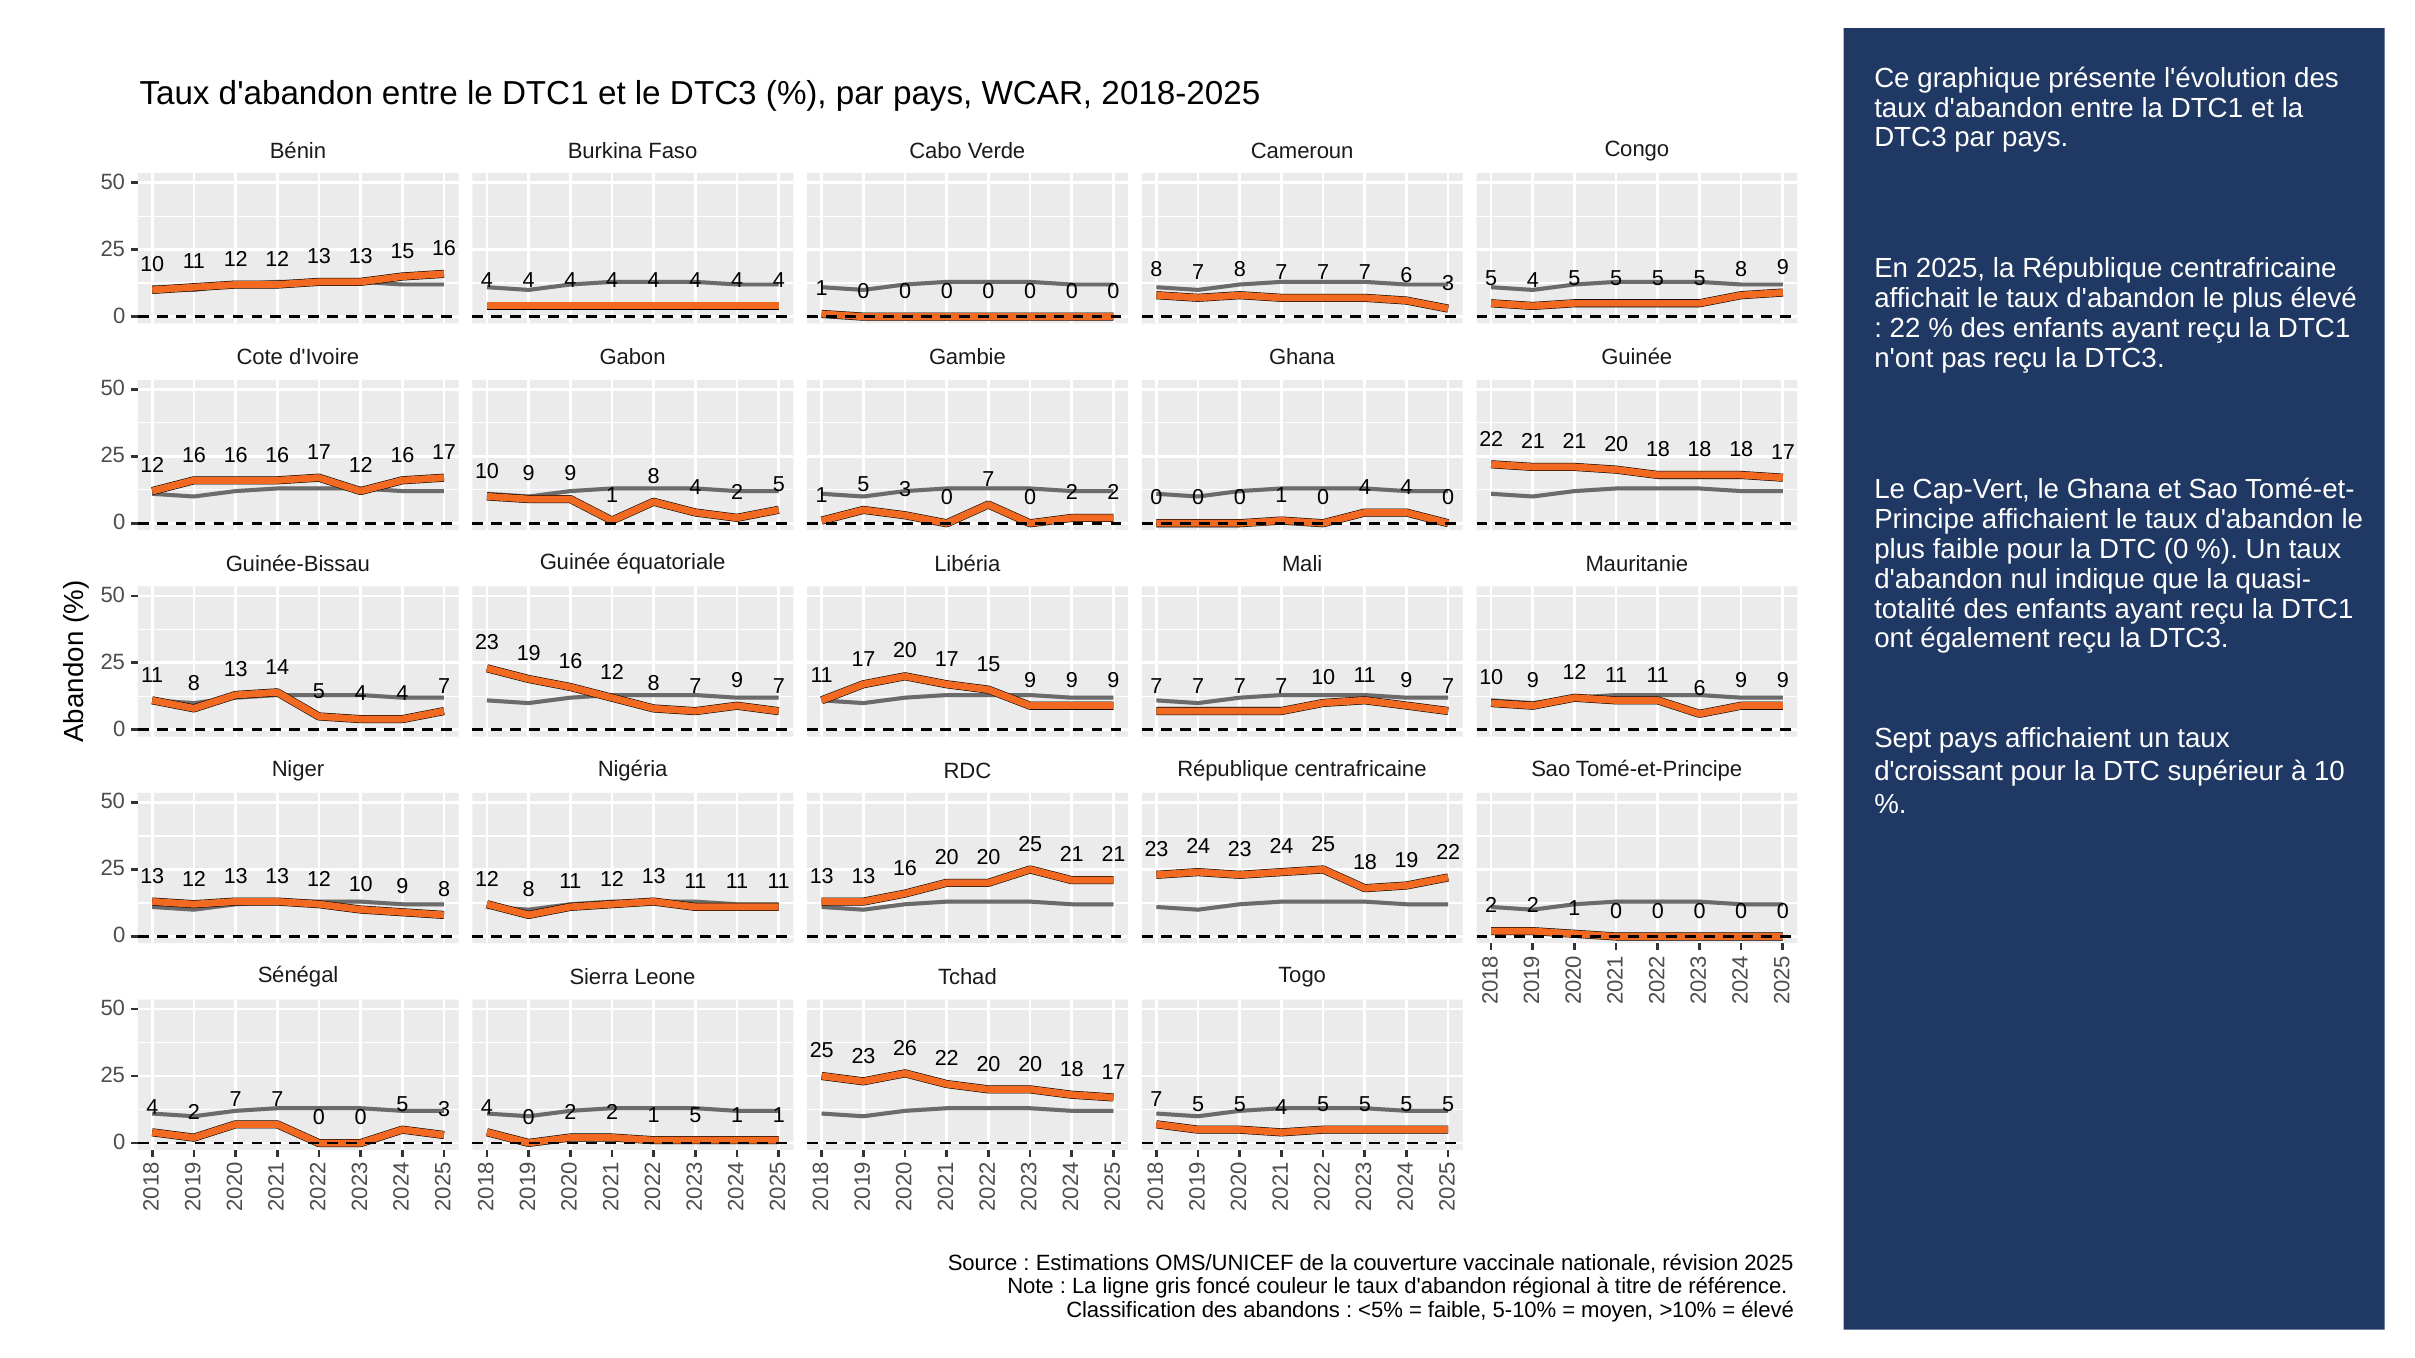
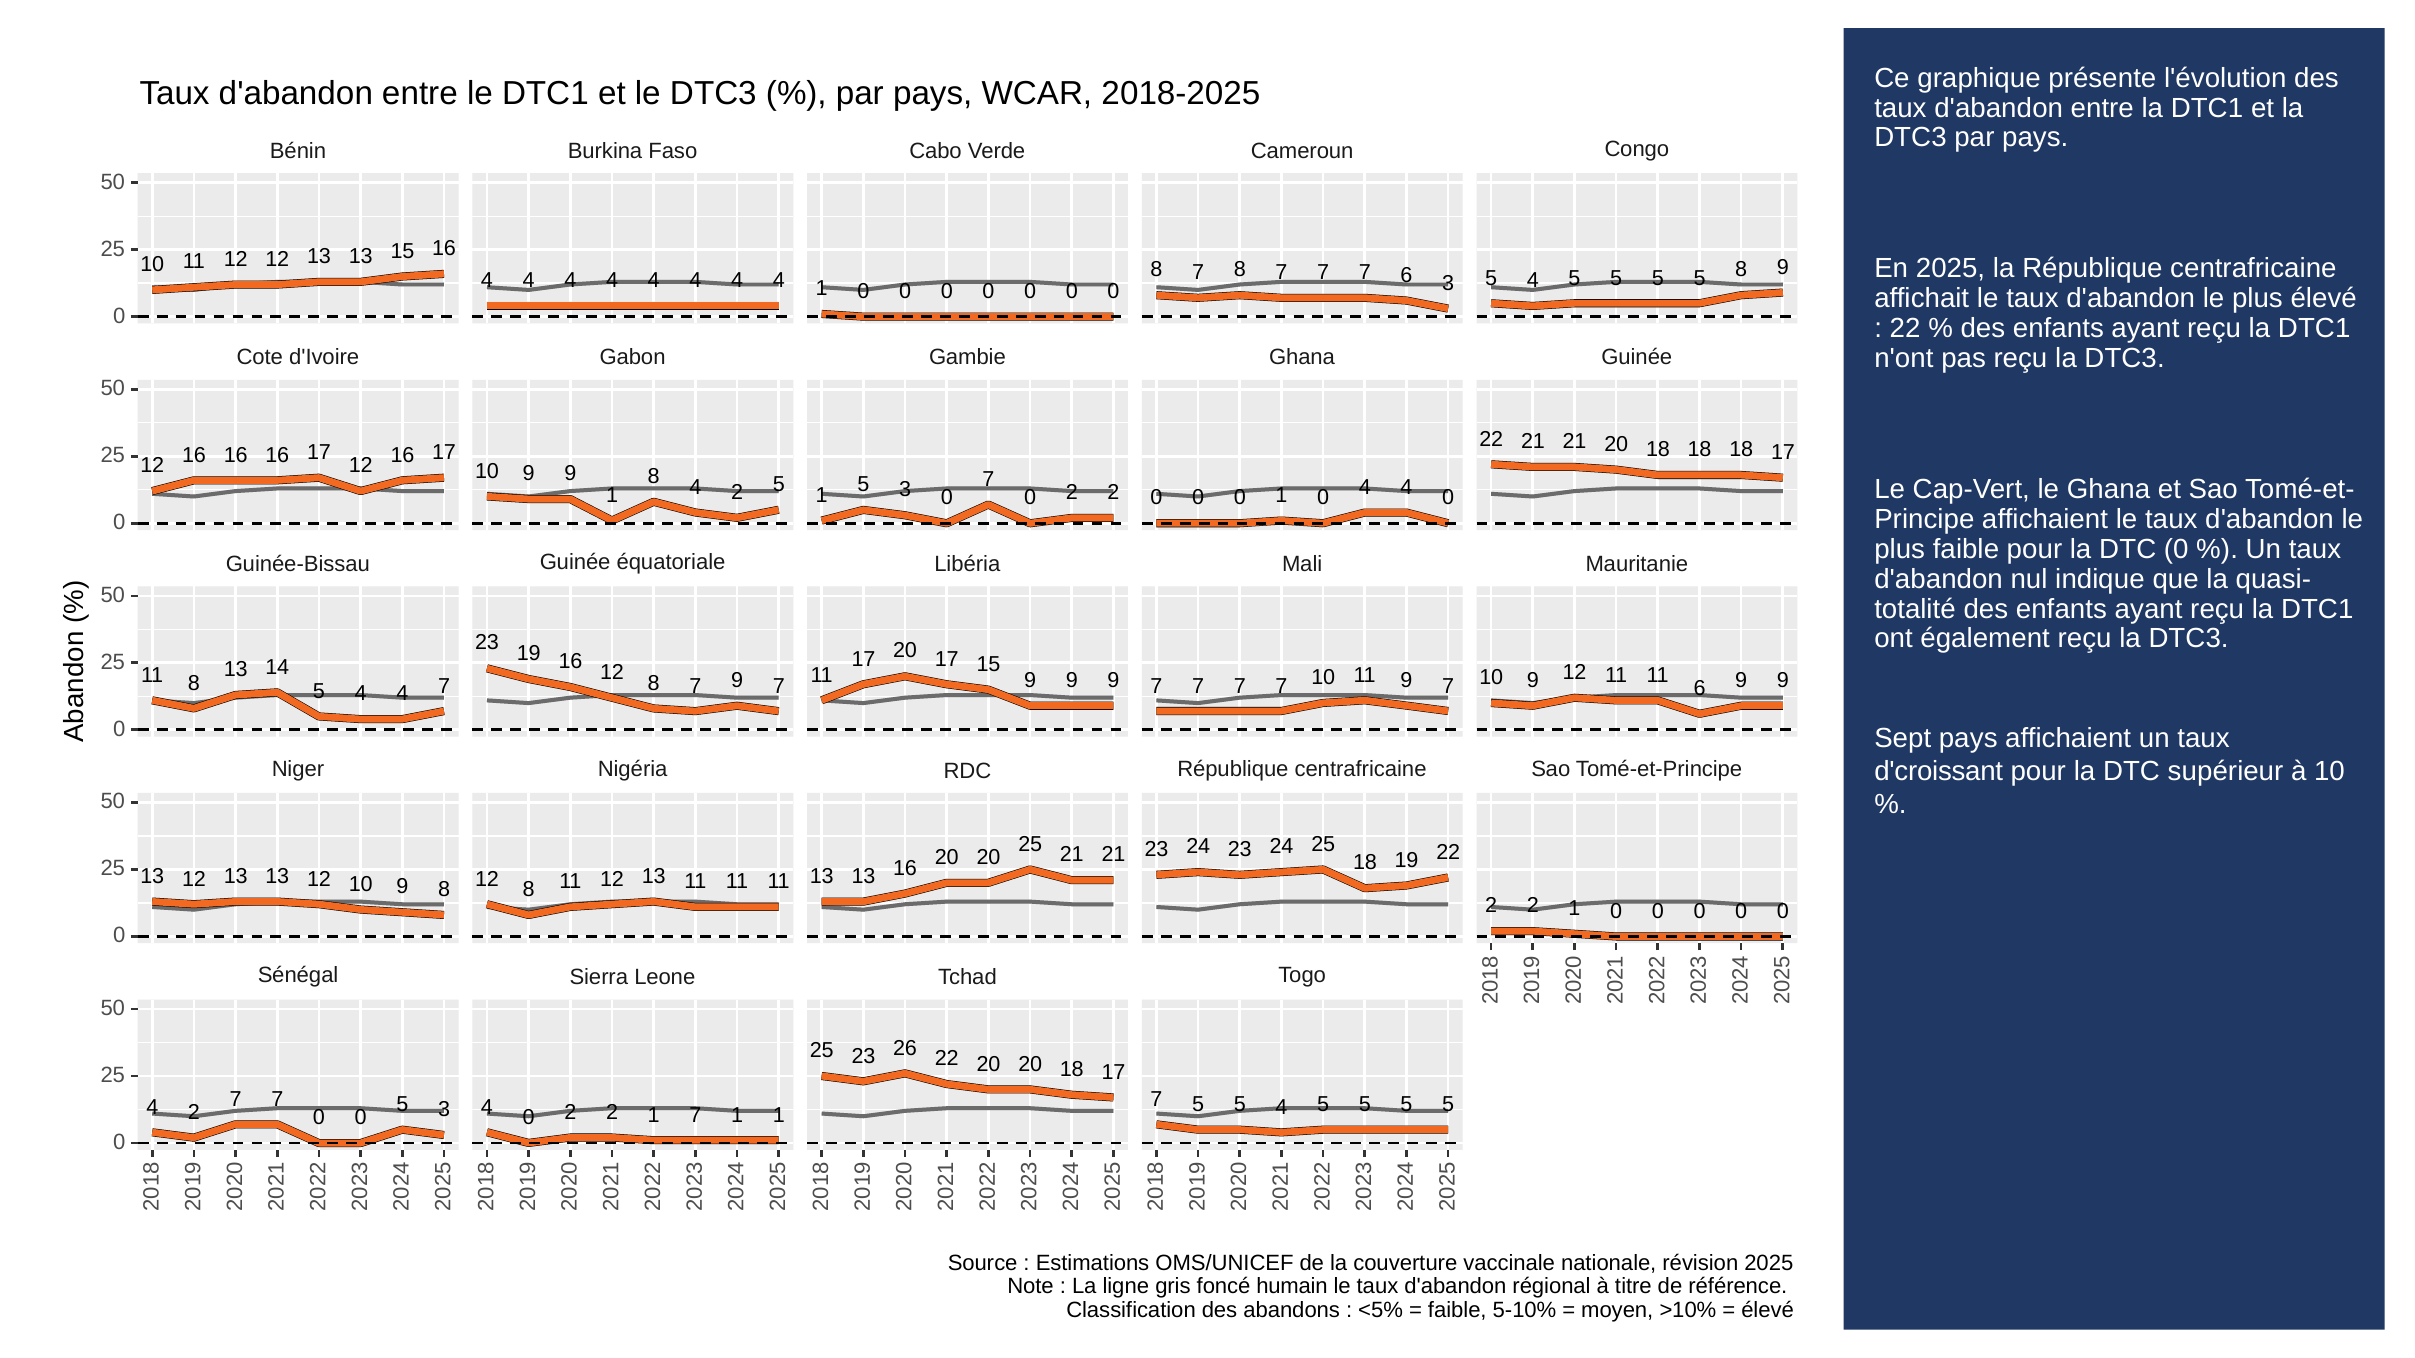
2 1 5: 5 -> 7 (695, 1115)
couleur: couleur -> humain (1292, 1287)
